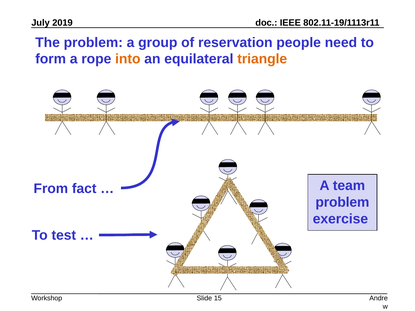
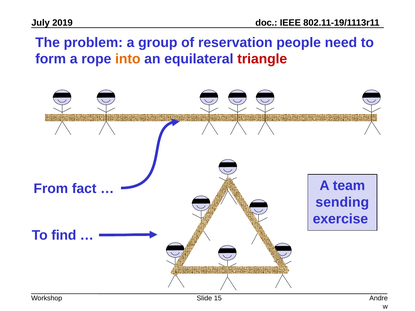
triangle colour: orange -> red (262, 59)
problem: problem -> sending (342, 202)
test: test -> find (64, 235)
